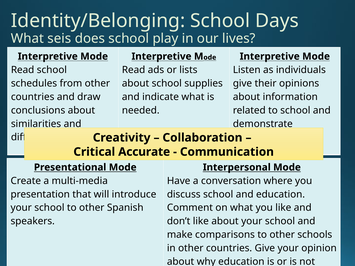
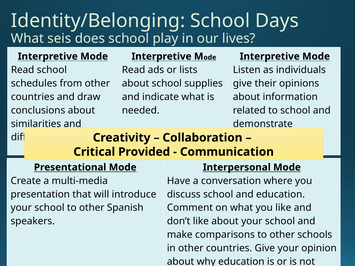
Accurate: Accurate -> Provided (144, 152)
